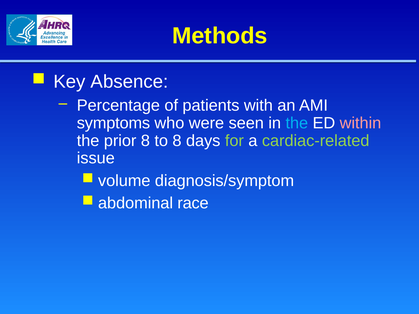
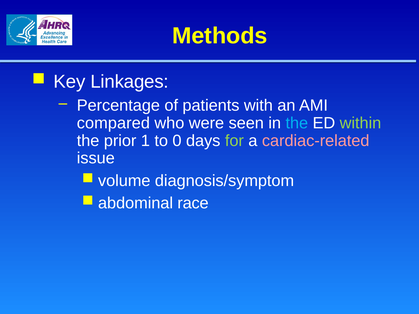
Absence: Absence -> Linkages (130, 82)
symptoms: symptoms -> compared (113, 123)
within colour: pink -> light green (360, 123)
prior 8: 8 -> 1 (145, 141)
to 8: 8 -> 0 (177, 141)
cardiac-related colour: light green -> pink (316, 141)
